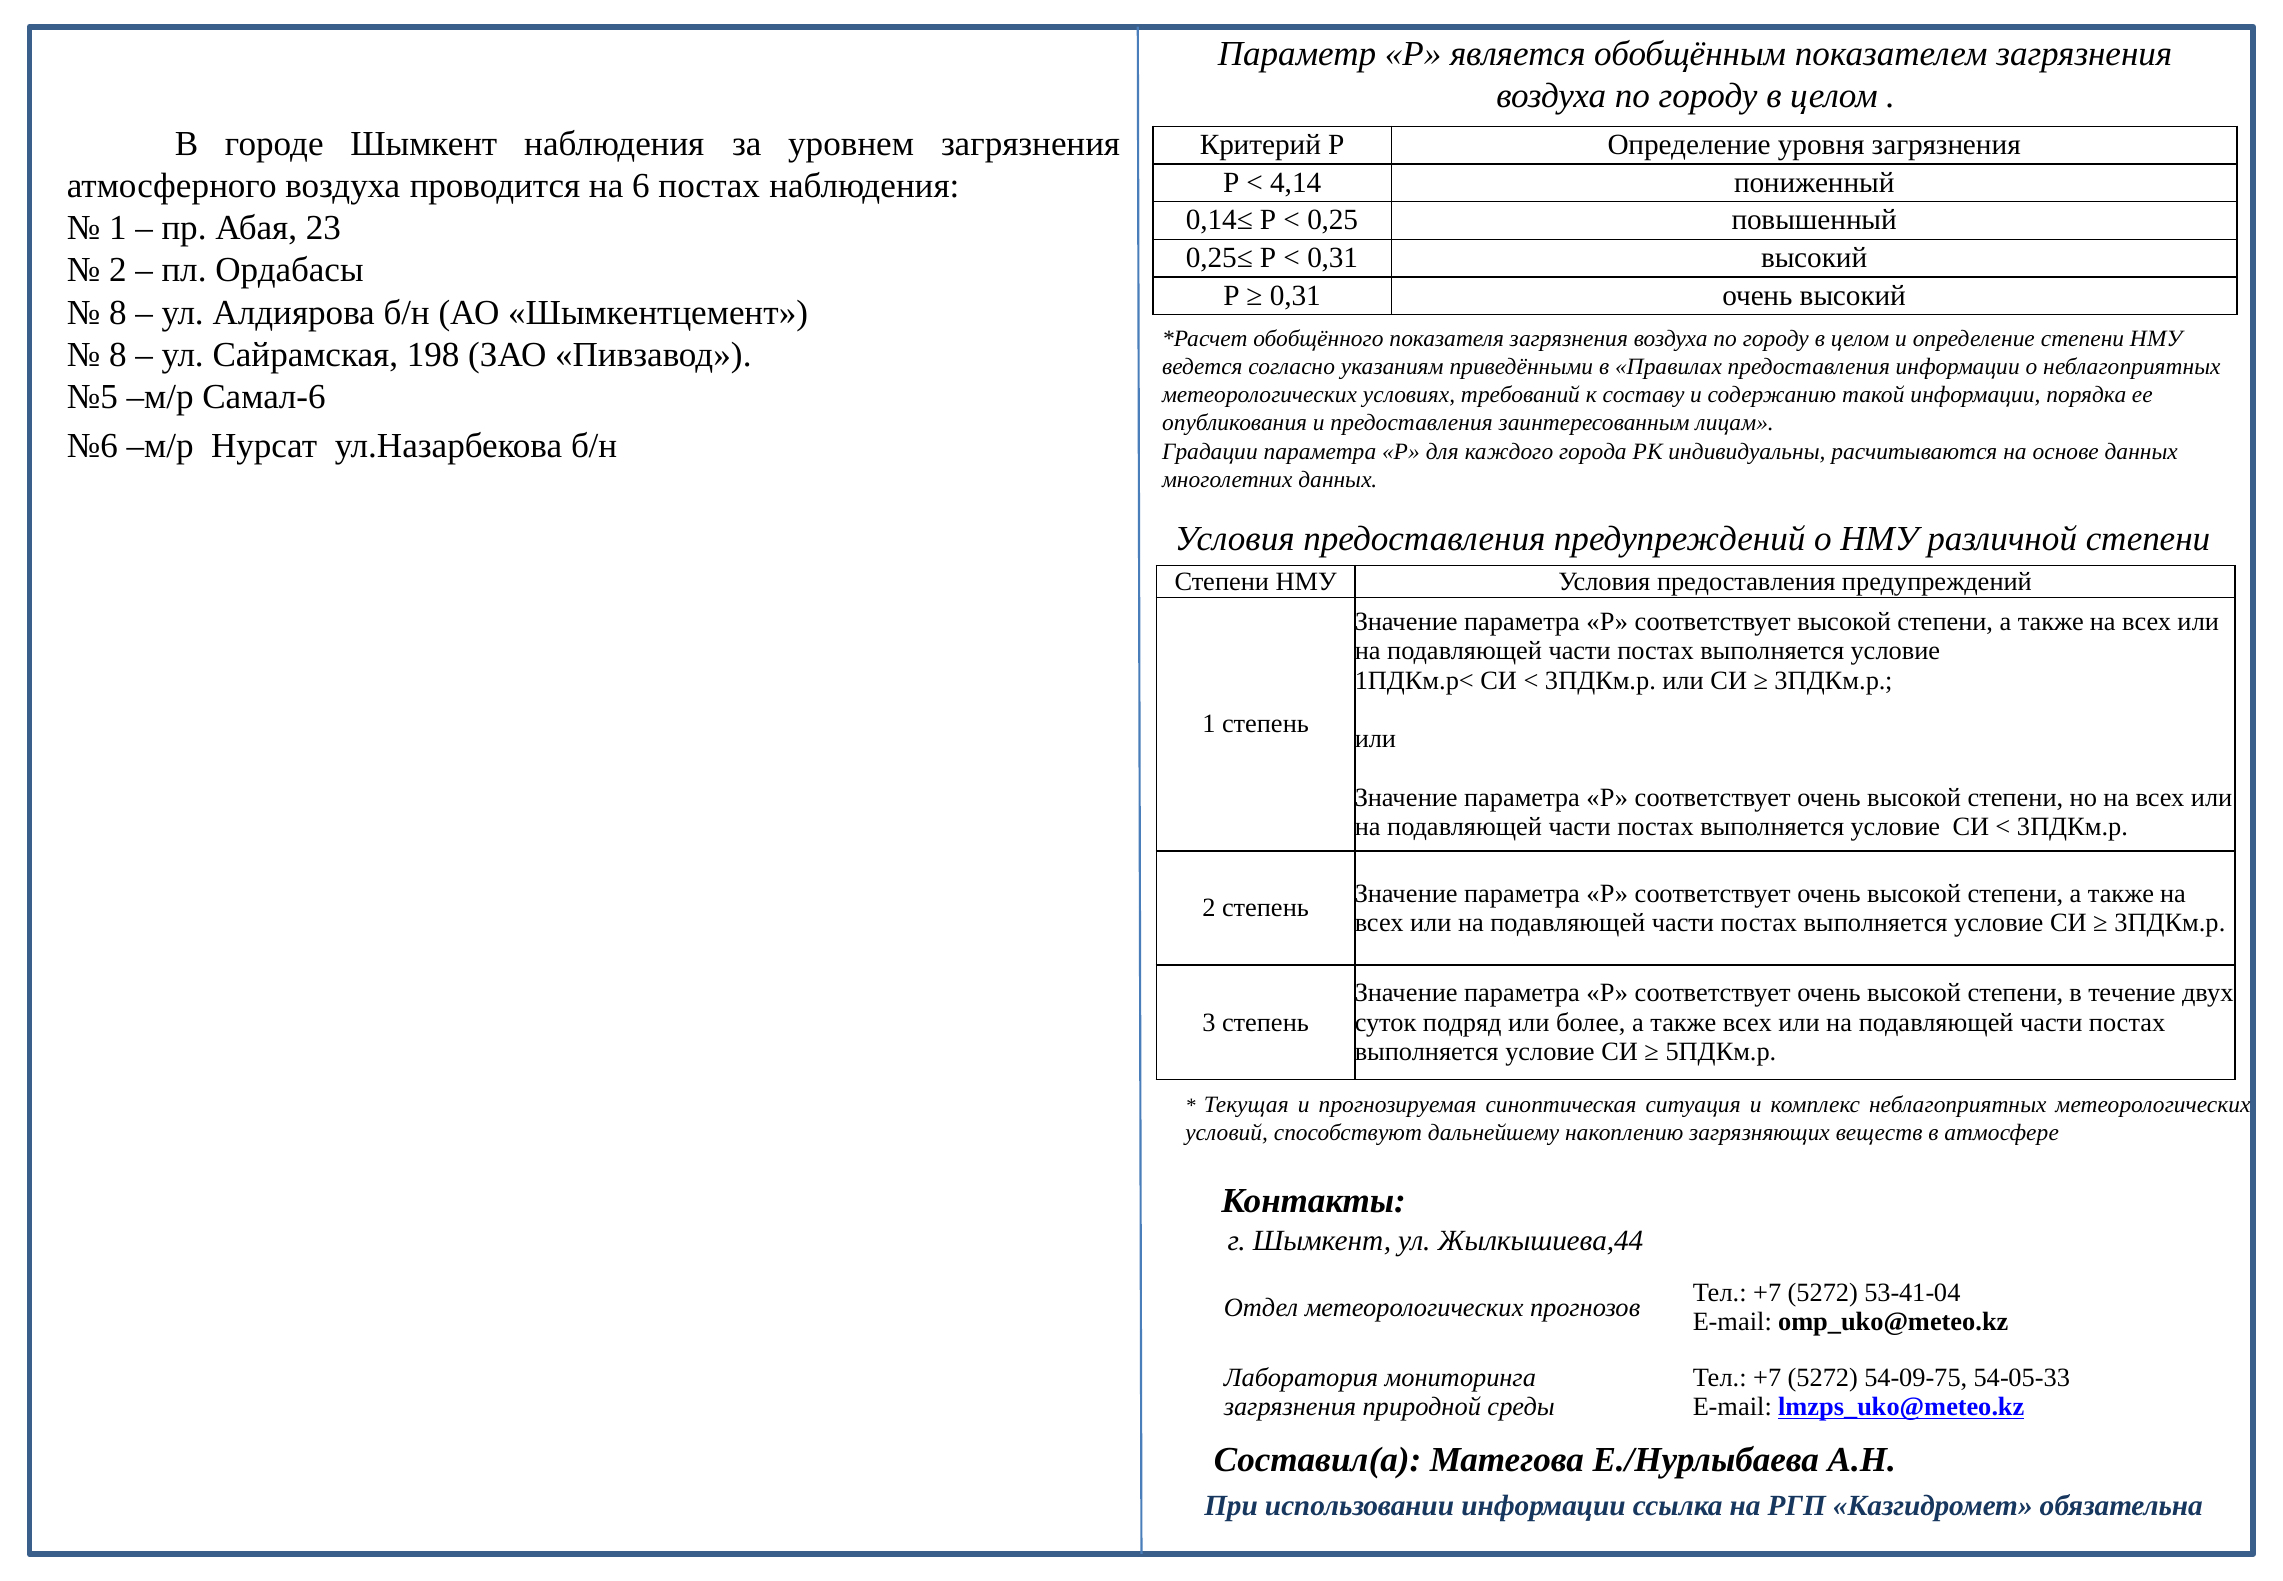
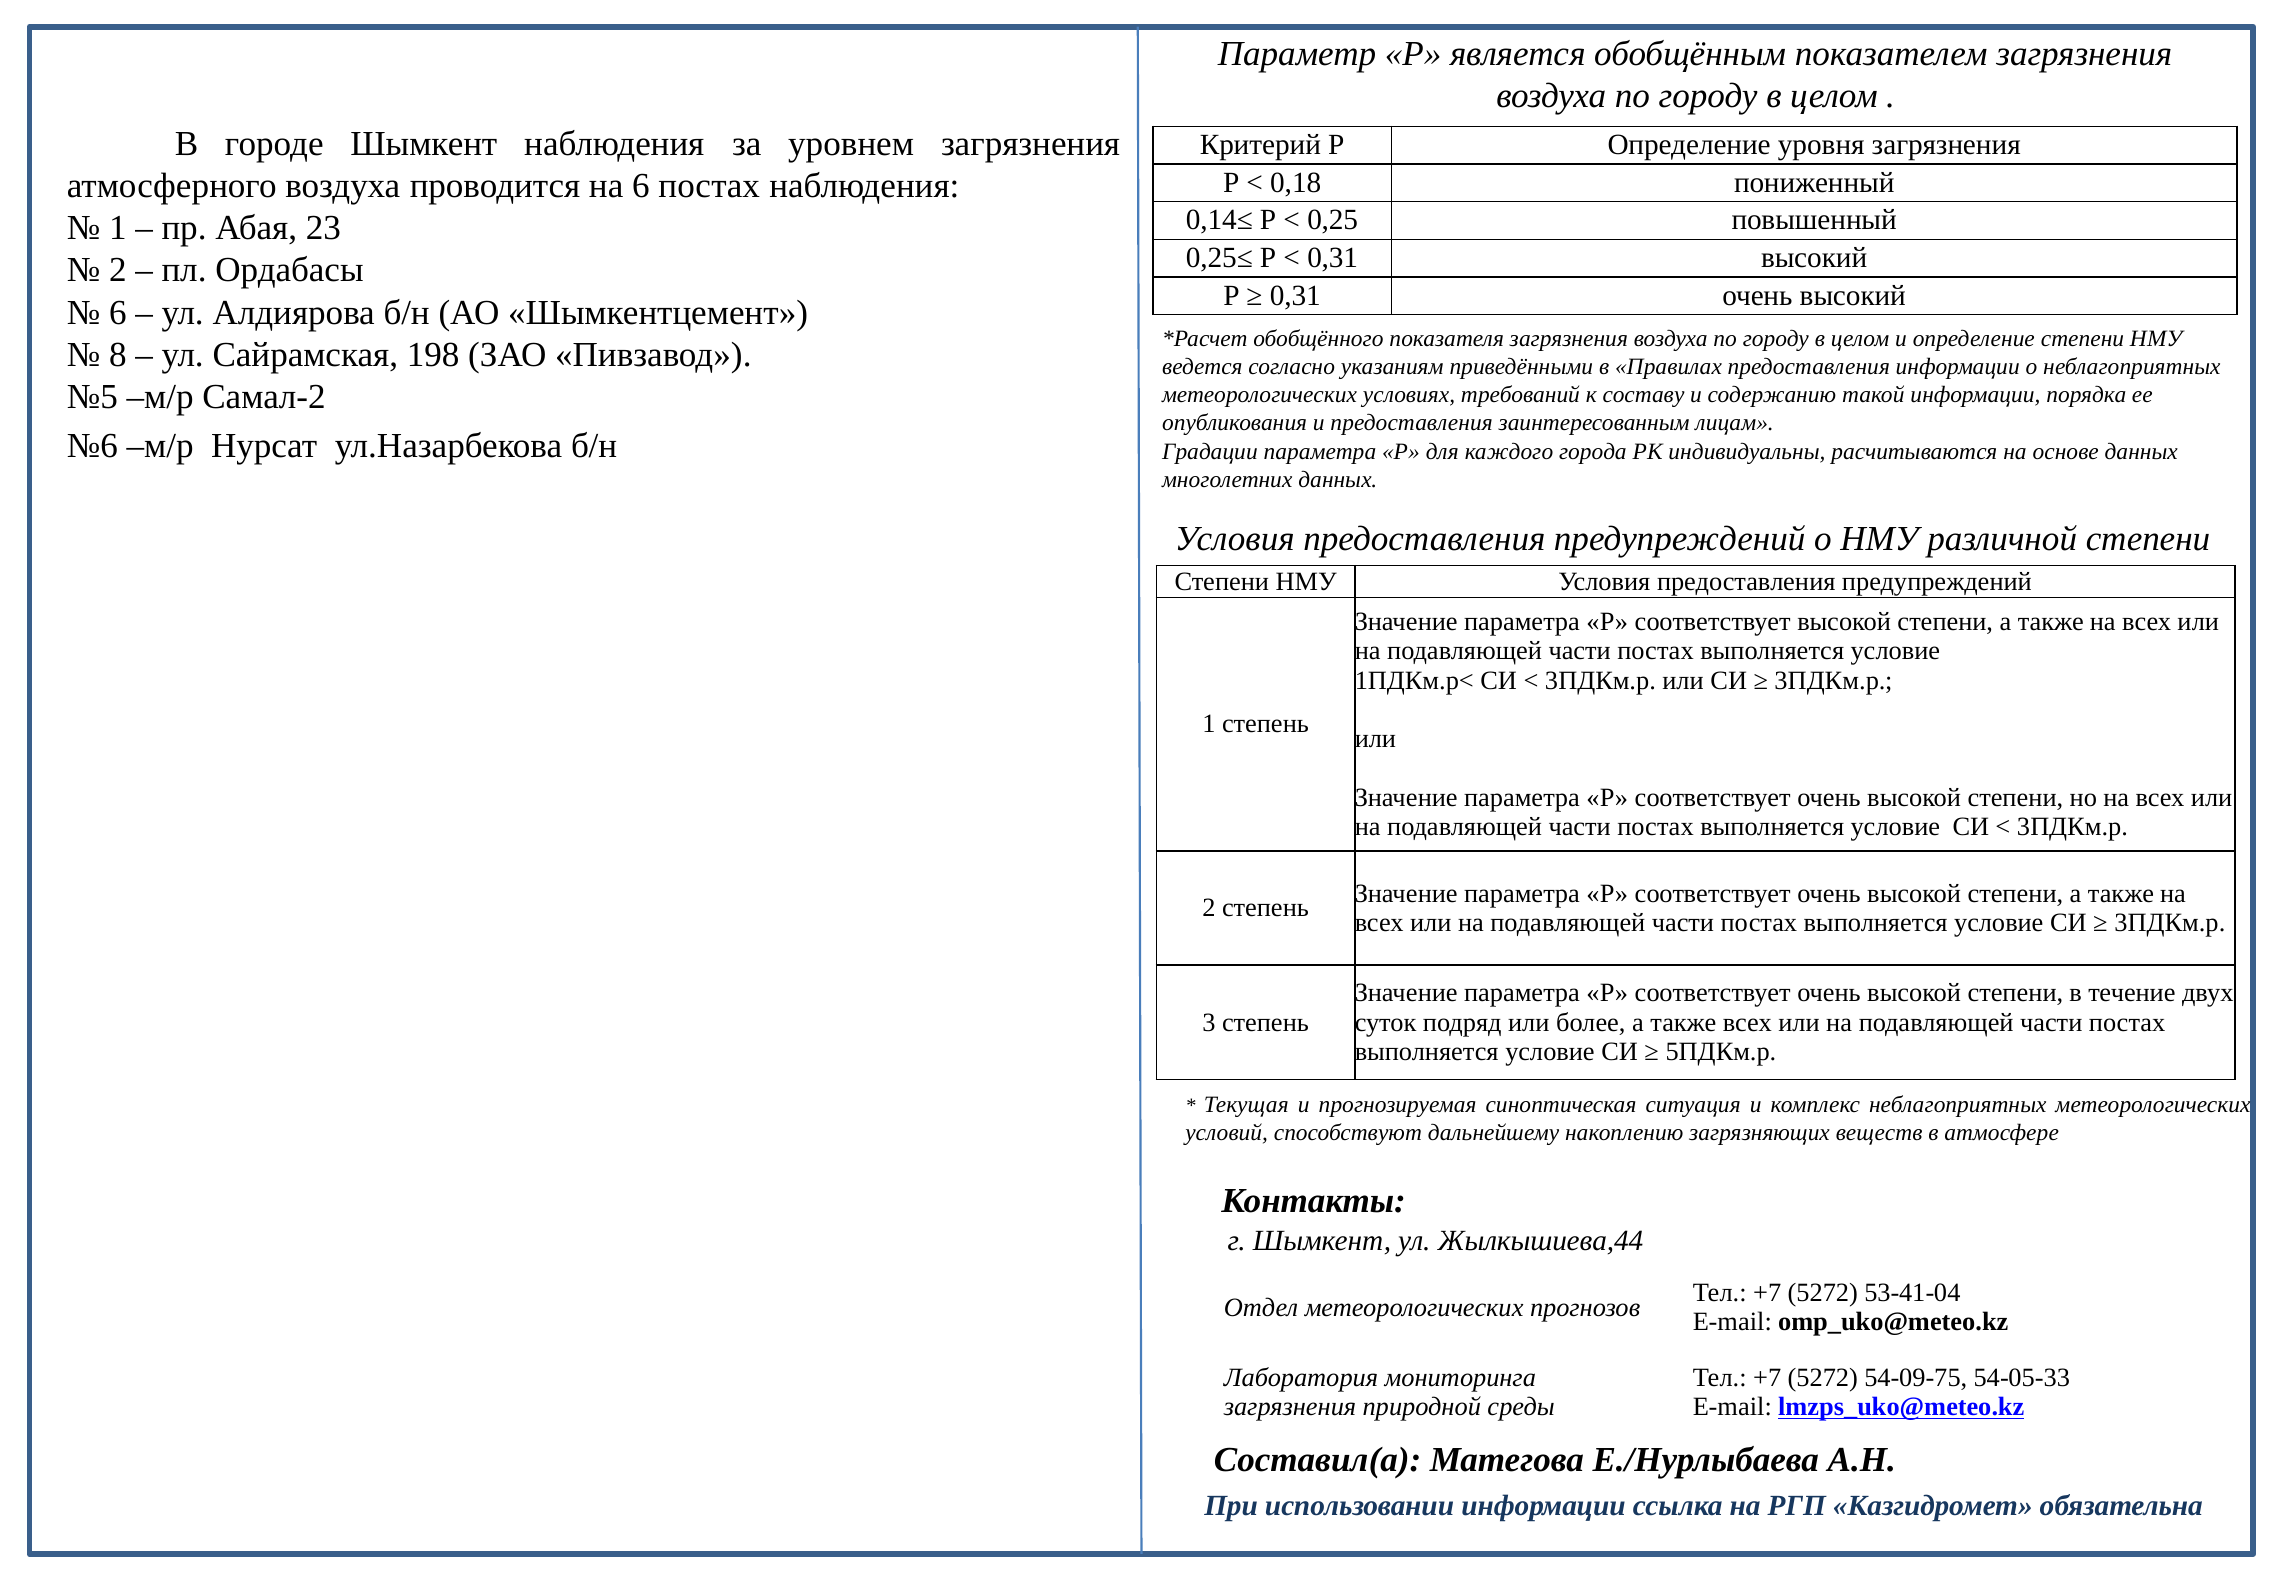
4,14: 4,14 -> 0,18 (1296, 183)
8: 8 -> 6 (118, 312)
Самал-6: Самал-6 -> Самал-2 (264, 397)
